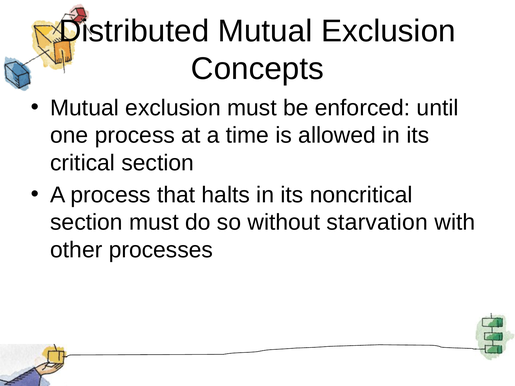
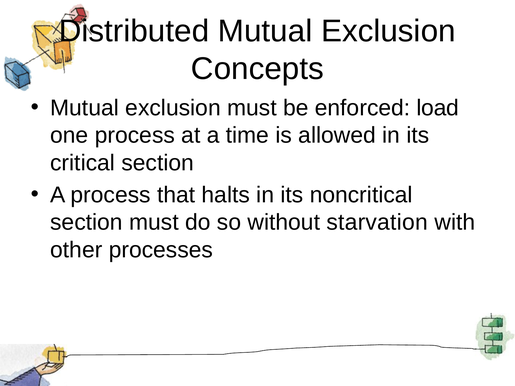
until: until -> load (438, 108)
